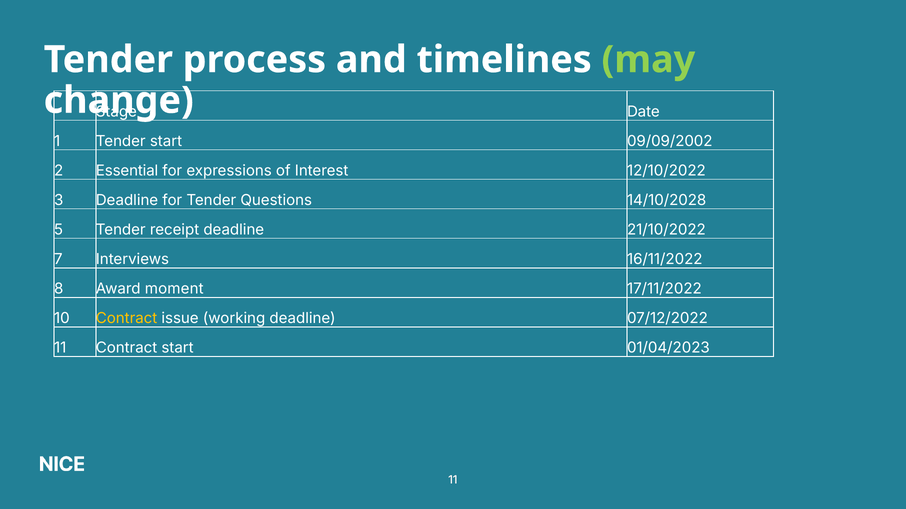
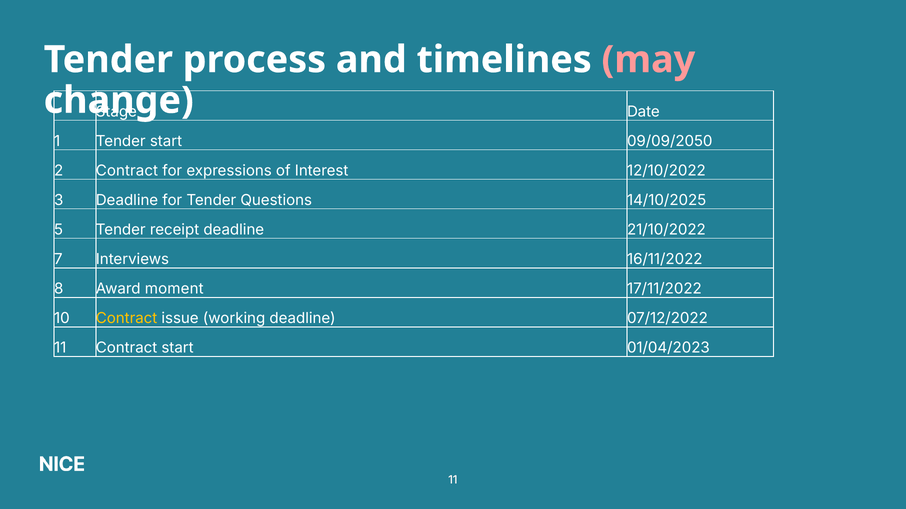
may colour: light green -> pink (648, 60)
09/09/2002: 09/09/2002 -> 09/09/2050 (670, 141)
2 Essential: Essential -> Contract (127, 171)
14/10/2028: 14/10/2028 -> 14/10/2025 (667, 200)
